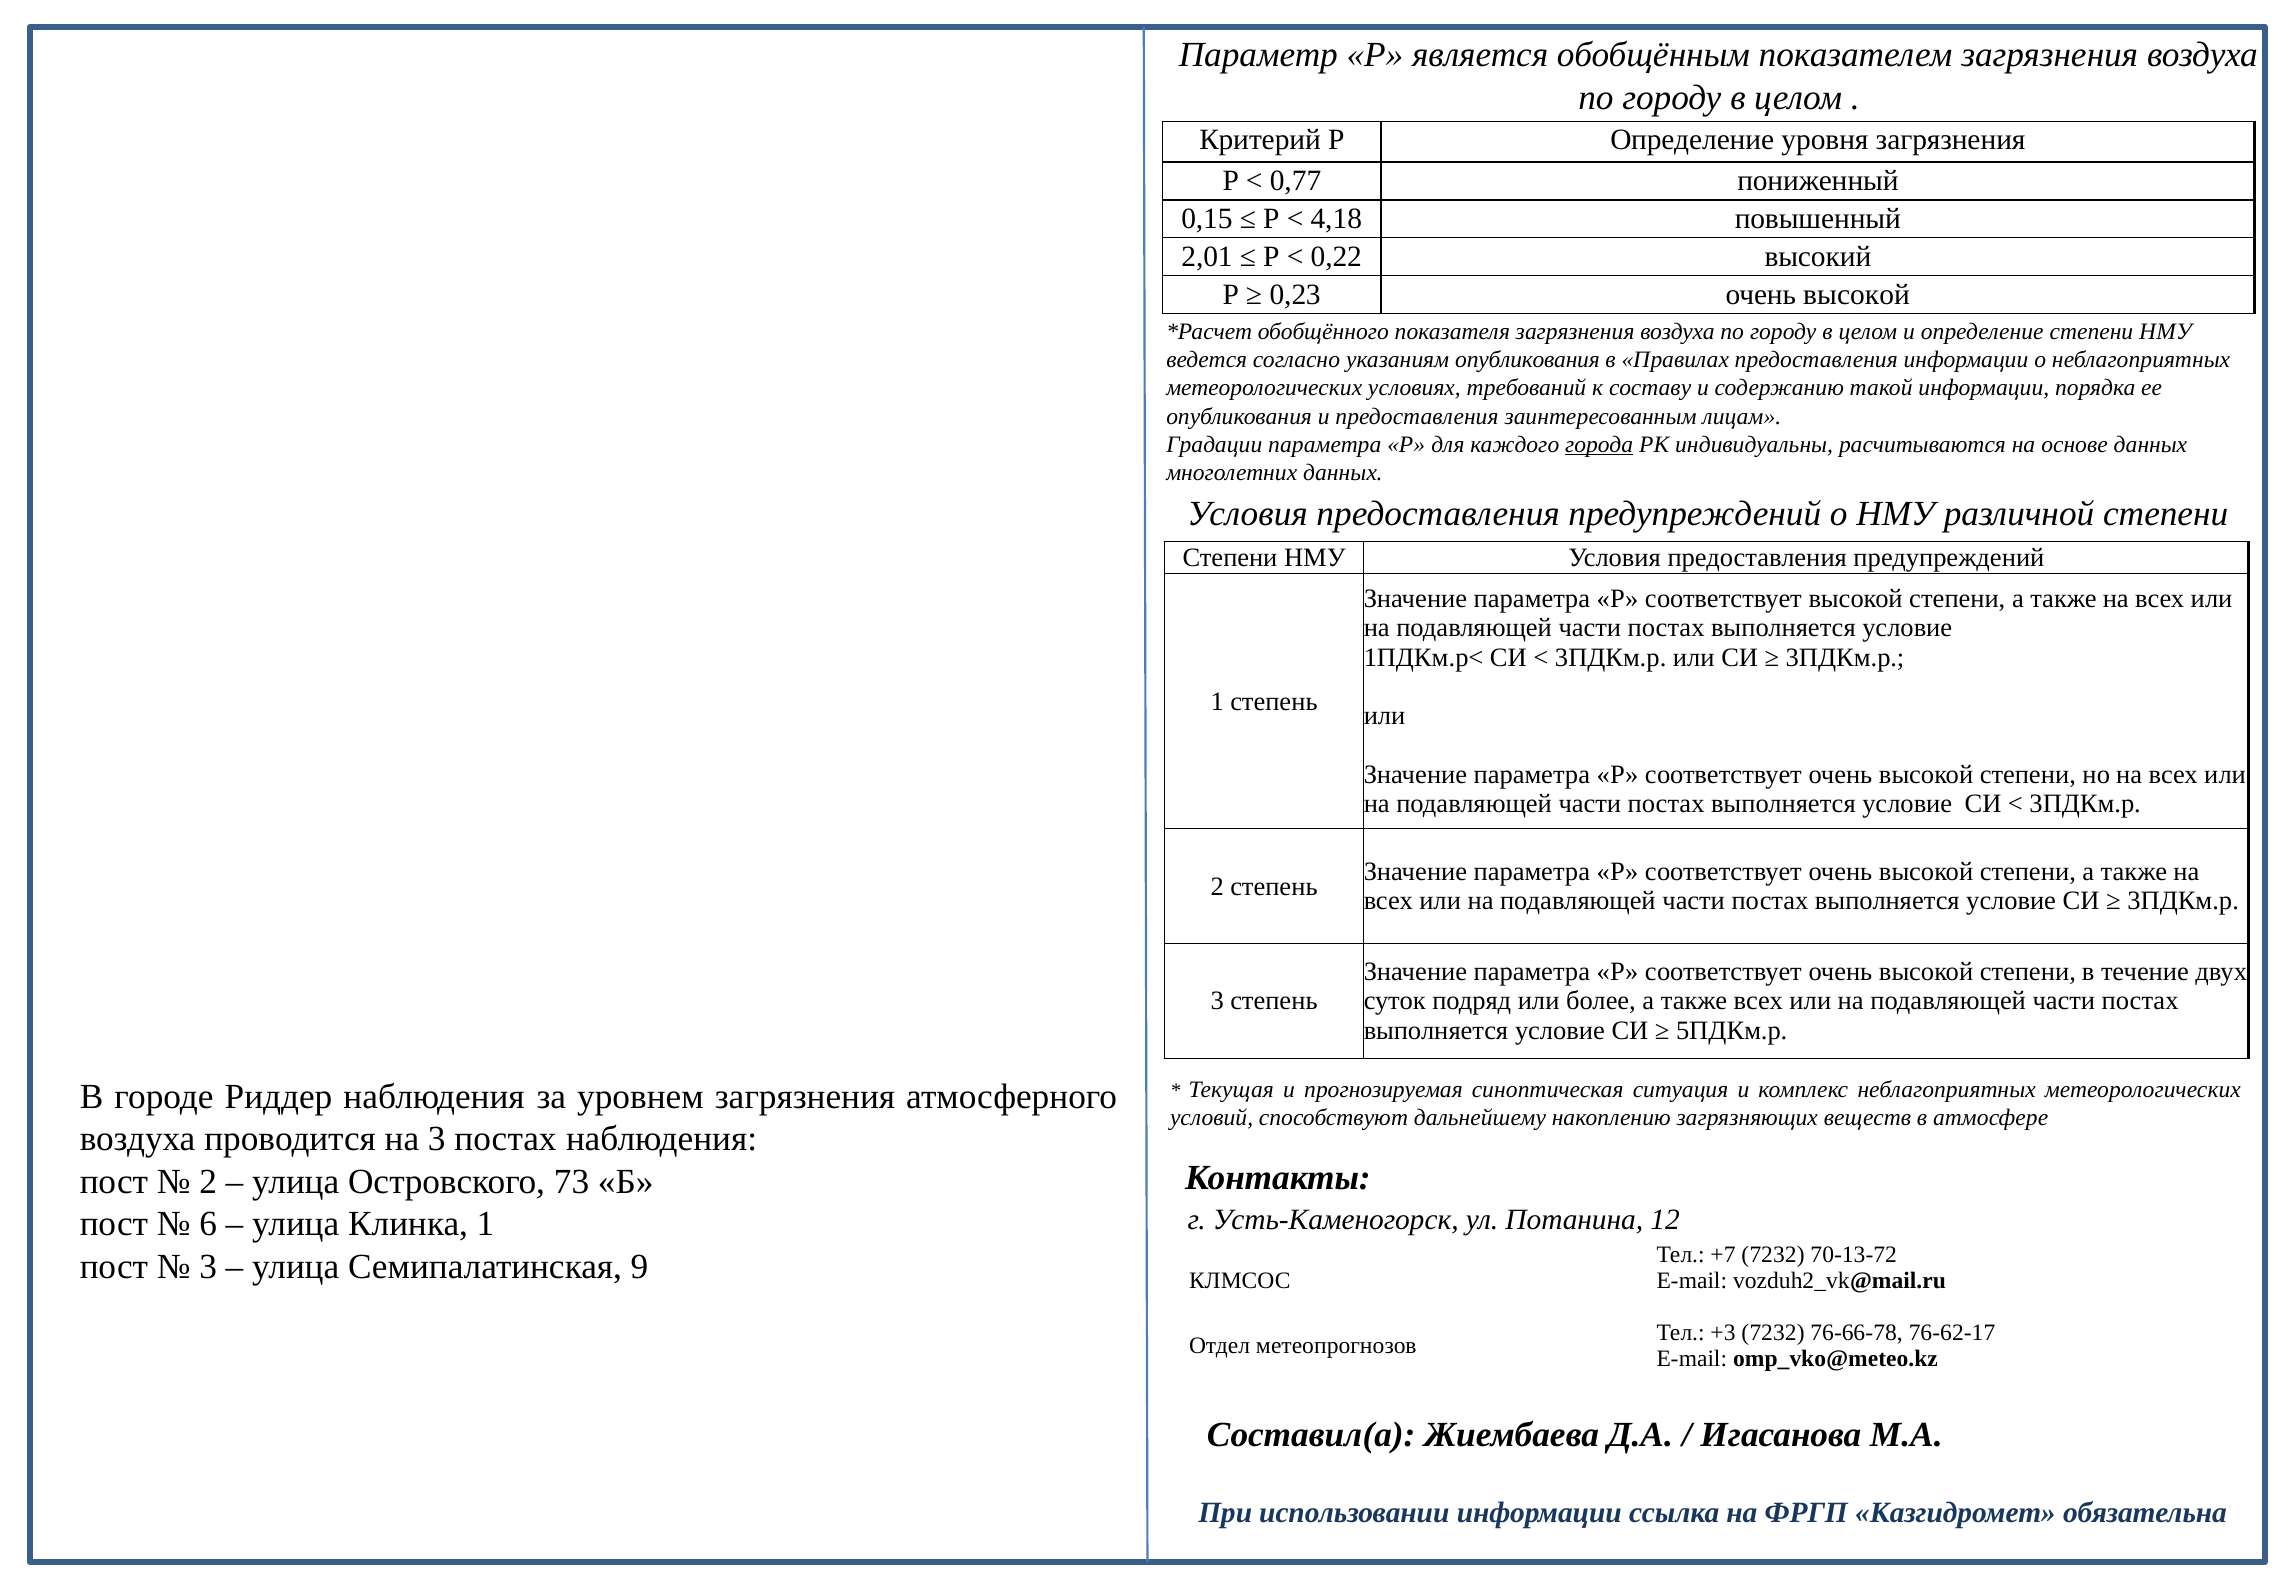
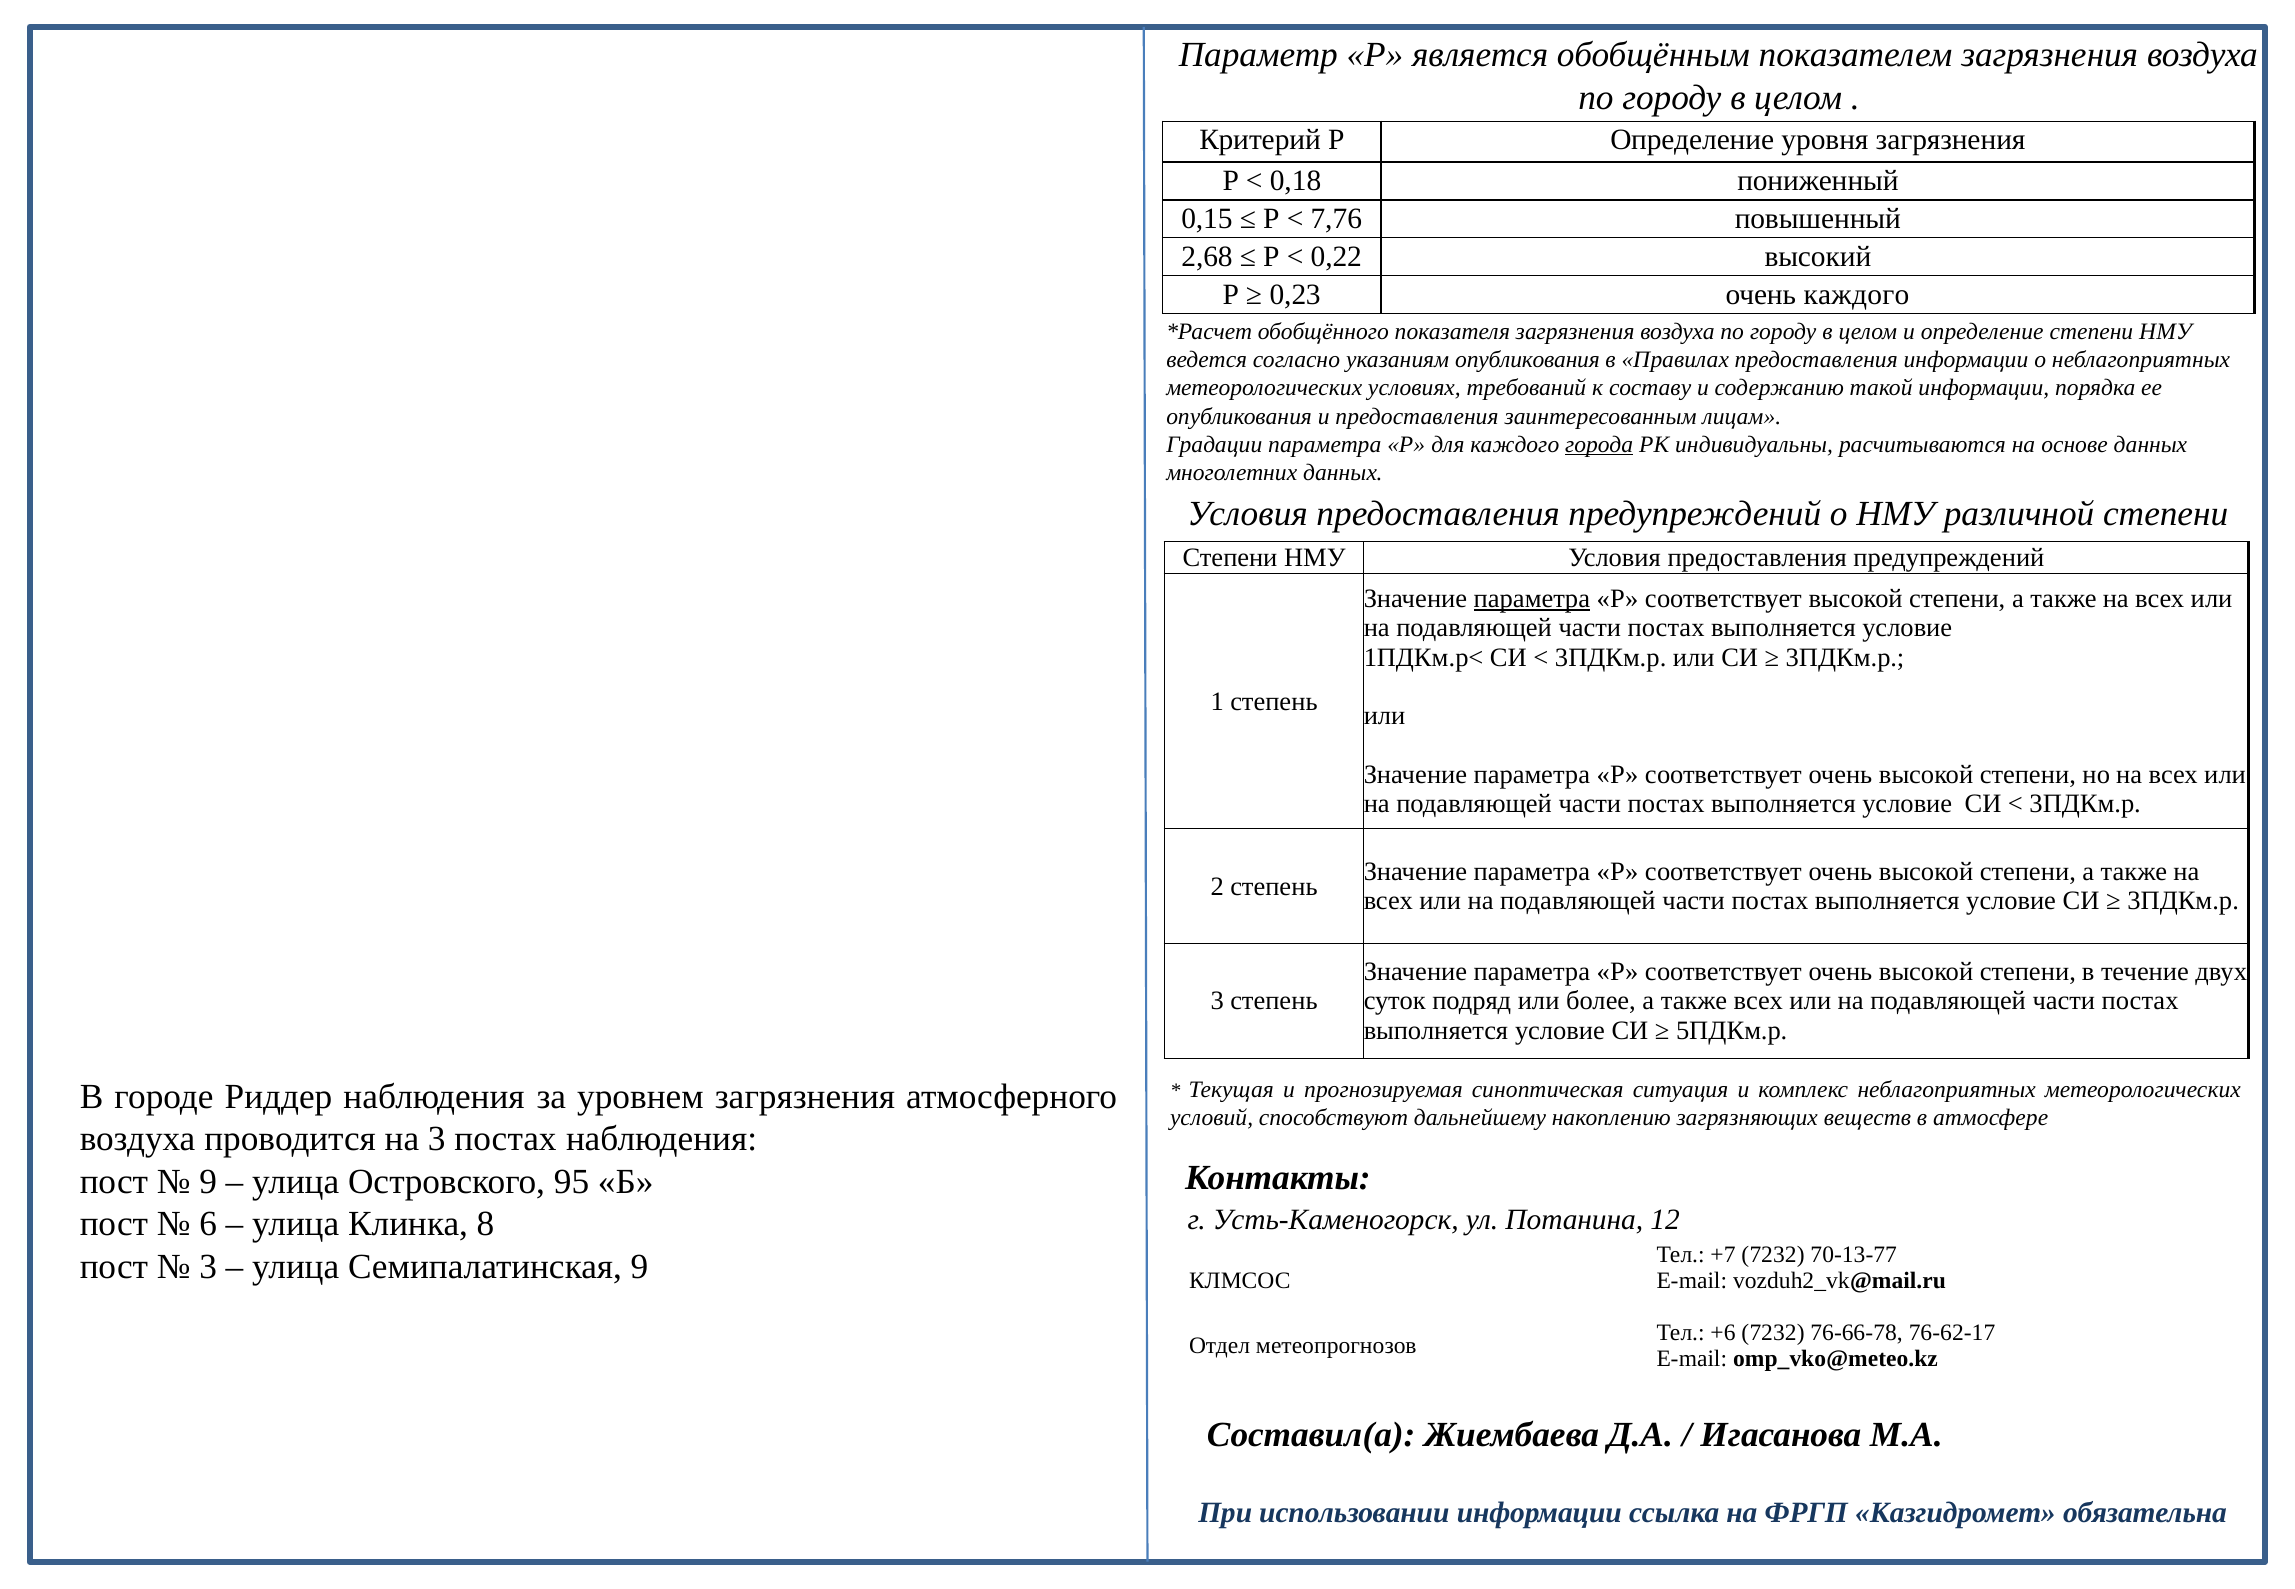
0,77: 0,77 -> 0,18 (1296, 181)
4,18: 4,18 -> 7,76 (1336, 219)
2,01: 2,01 -> 2,68 (1207, 256)
0,23 очень высокой: высокой -> каждого (1856, 294)
параметра underline: none -> present (1532, 599)
2: 2 -> 9 (208, 1182)
73: 73 -> 95 (572, 1182)
Клинка 1: 1 -> 8 (486, 1224)
70-13-72: 70-13-72 -> 70-13-77 (1854, 1255)
+3: +3 -> +6 (1723, 1332)
